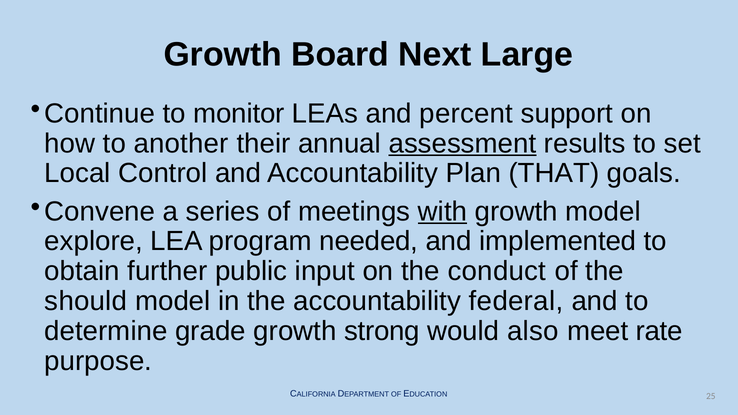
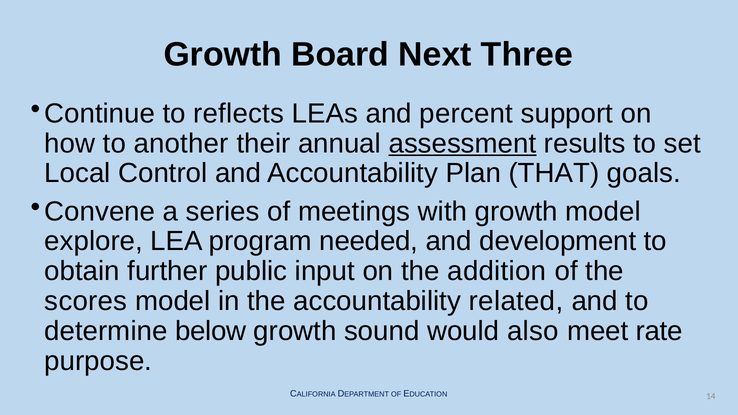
Large: Large -> Three (527, 55)
monitor: monitor -> reflects (239, 114)
with underline: present -> none (443, 212)
implemented: implemented -> development (558, 241)
conduct: conduct -> addition (497, 271)
should: should -> scores (86, 301)
federal: federal -> related (516, 301)
grade: grade -> below (211, 331)
strong: strong -> sound (382, 331)
25: 25 -> 14 (711, 396)
